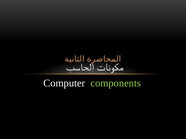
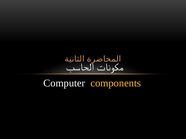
components colour: light green -> yellow (116, 83)
